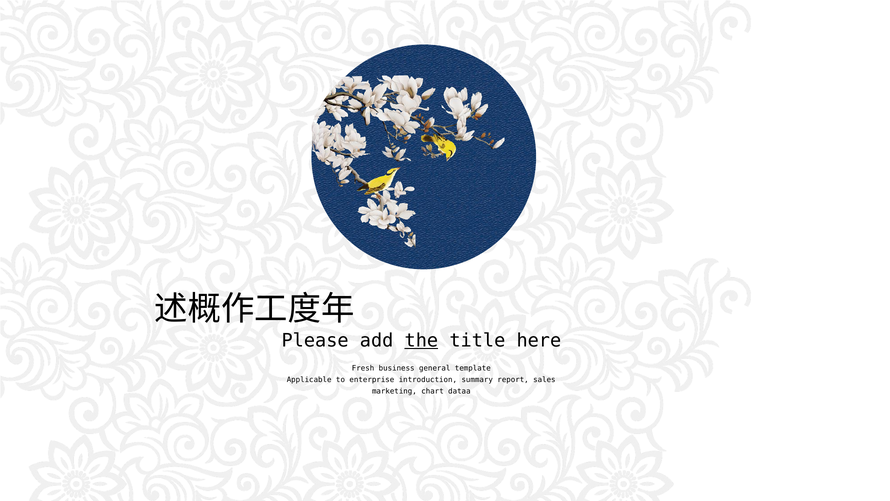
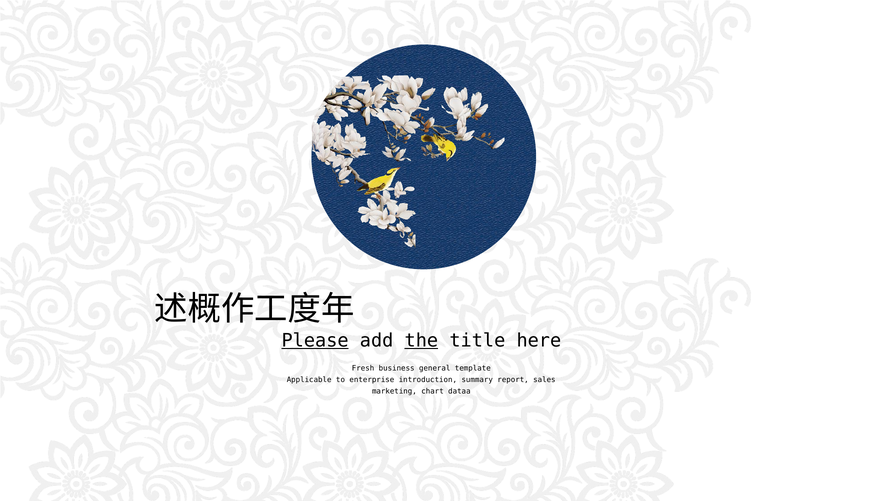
Please underline: none -> present (315, 340)
